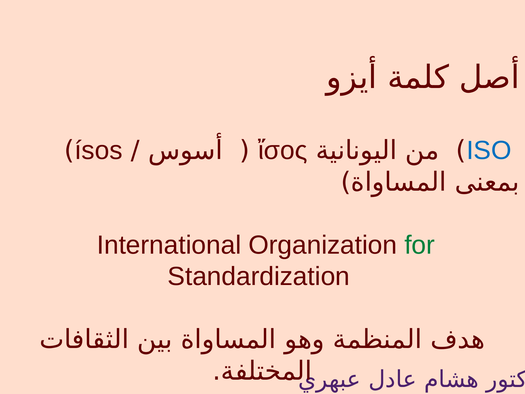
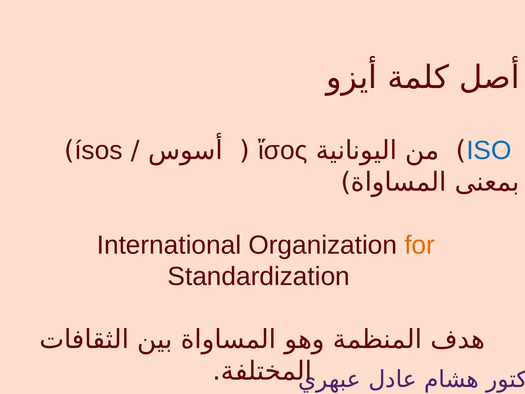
for colour: green -> orange (420, 245)
